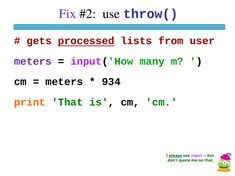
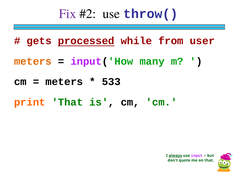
lists: lists -> while (136, 41)
meters colour: purple -> orange (33, 61)
934: 934 -> 533 (111, 82)
